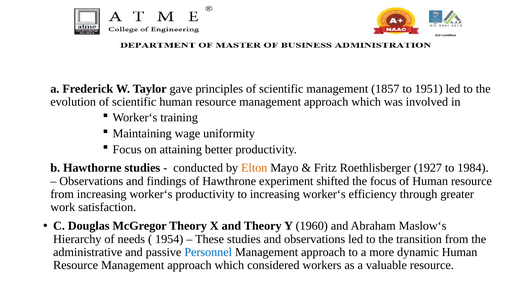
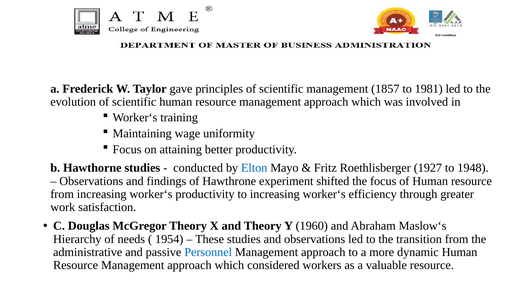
1951: 1951 -> 1981 (429, 89)
Elton colour: orange -> blue (254, 168)
1984: 1984 -> 1948 (473, 168)
